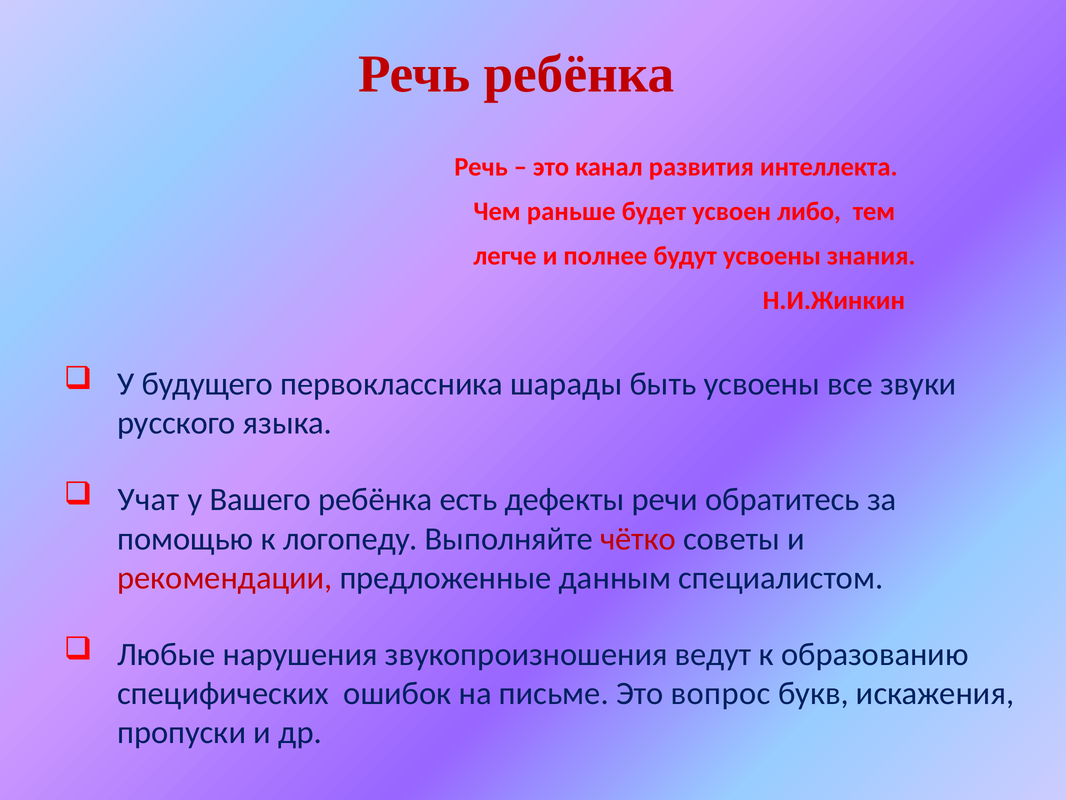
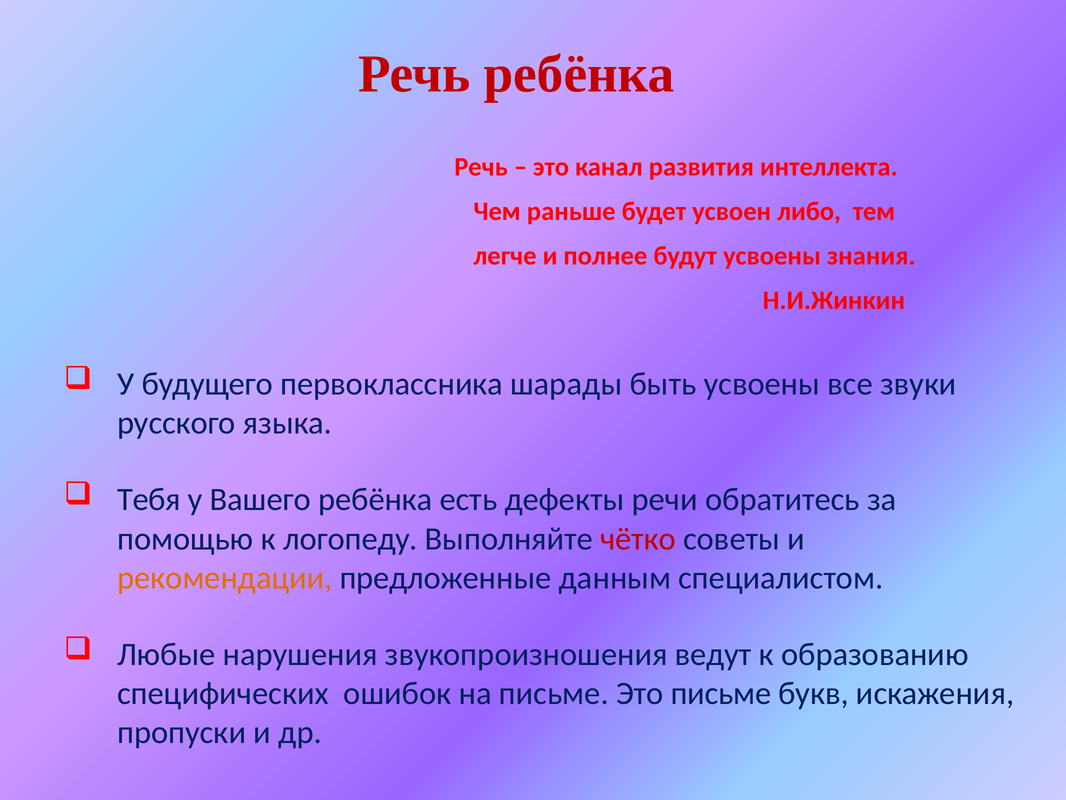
Учат: Учат -> Тебя (149, 499)
рекомендации colour: red -> orange (225, 578)
Это вопрос: вопрос -> письме (721, 693)
